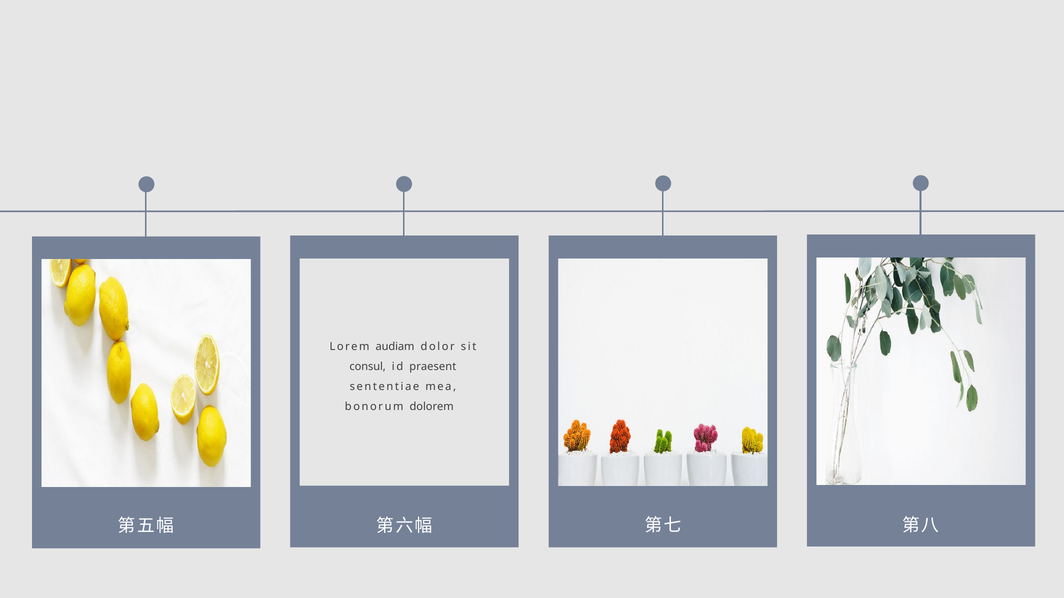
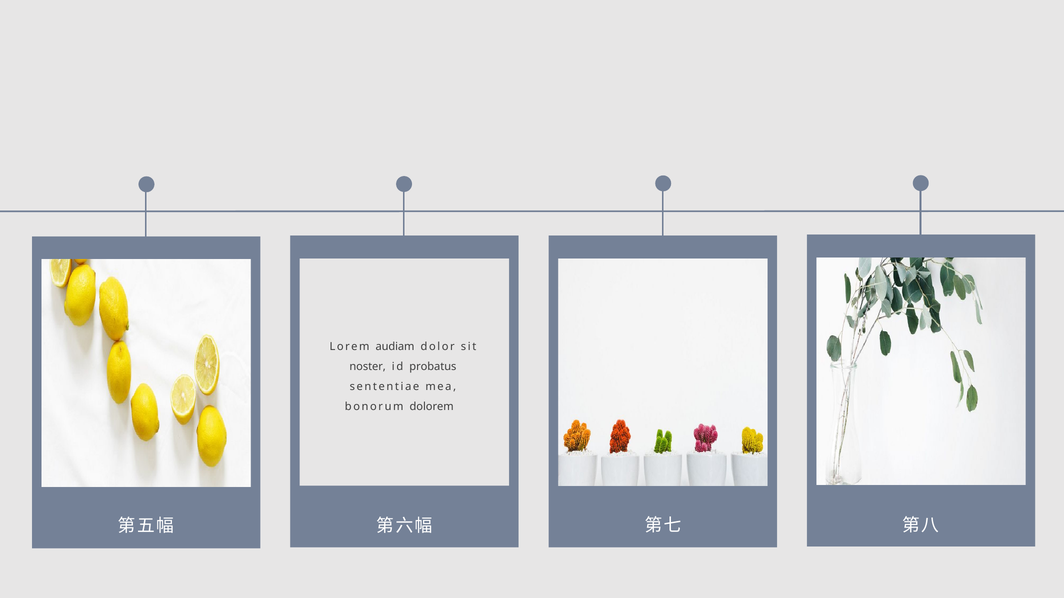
consul: consul -> noster (368, 367)
praesent: praesent -> probatus (433, 367)
